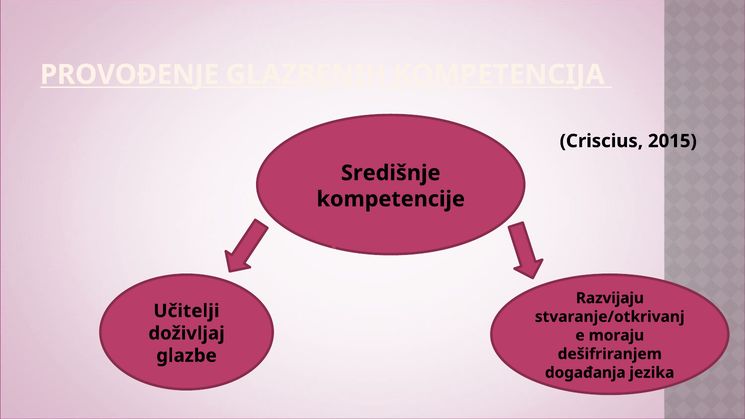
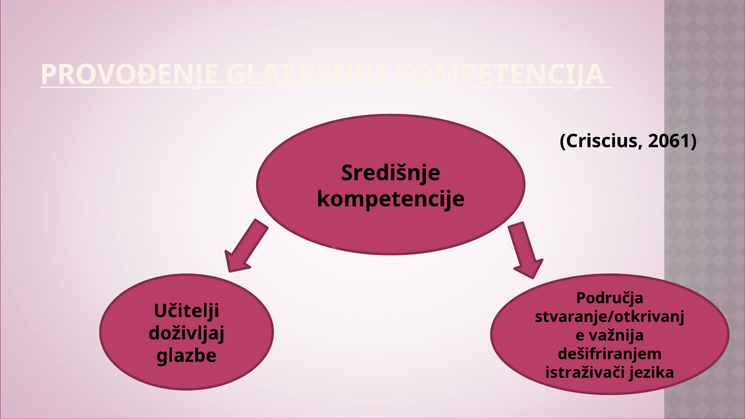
2015: 2015 -> 2061 (672, 141)
Razvijaju: Razvijaju -> Područja (610, 298)
moraju: moraju -> važnija (616, 335)
događanja: događanja -> istraživači (585, 373)
